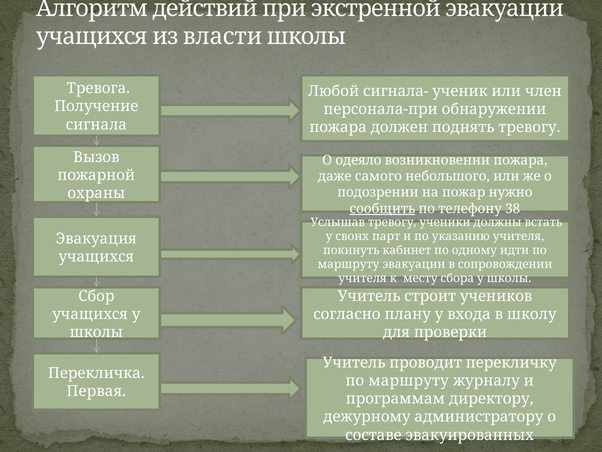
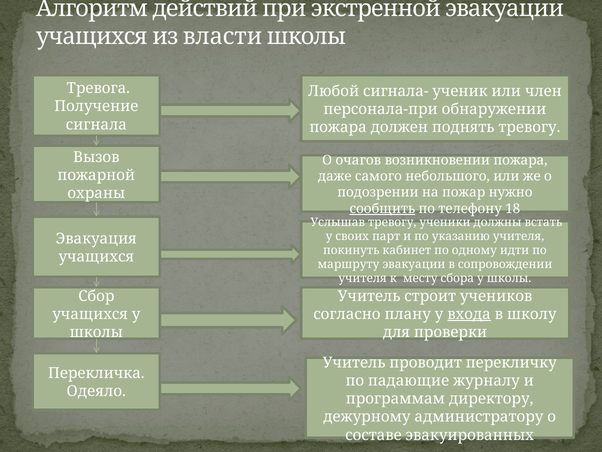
одеяло: одеяло -> очагов (358, 160)
38: 38 -> 18 (513, 208)
входа underline: none -> present (469, 314)
маршруту: маршруту -> падающие (409, 380)
Первая: Первая -> Одеяло (96, 391)
